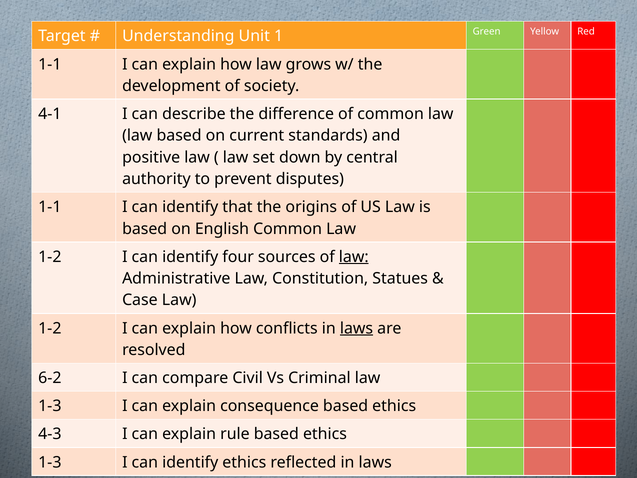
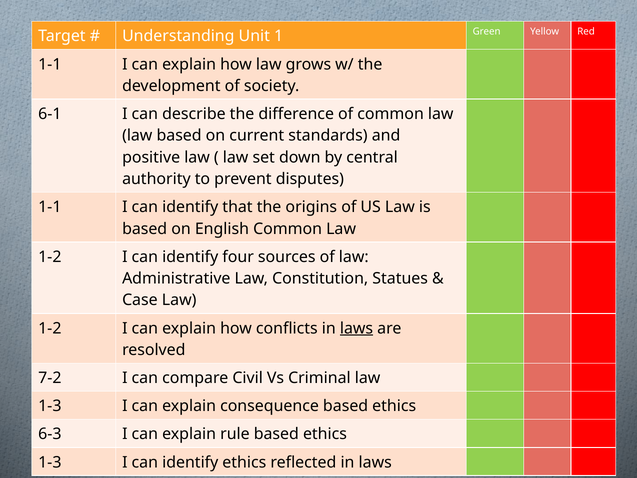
4-1: 4-1 -> 6-1 (50, 114)
law underline: present -> none (354, 257)
6-2: 6-2 -> 7-2 (50, 378)
4-3: 4-3 -> 6-3 (50, 434)
